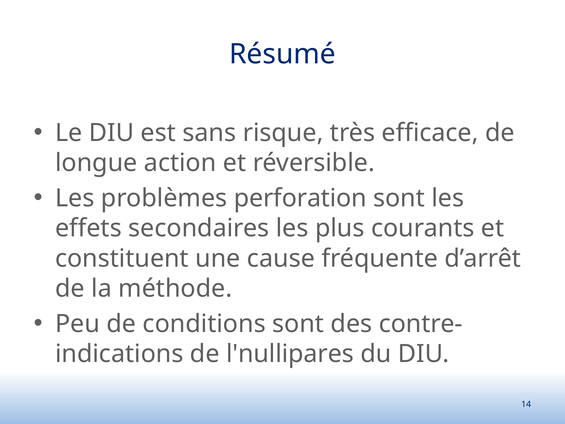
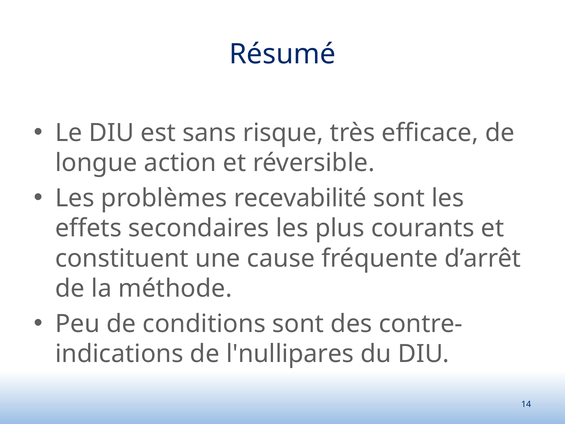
perforation: perforation -> recevabilité (300, 198)
